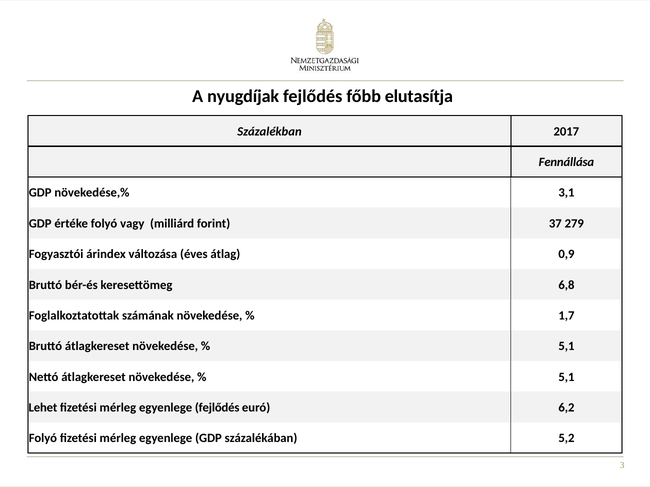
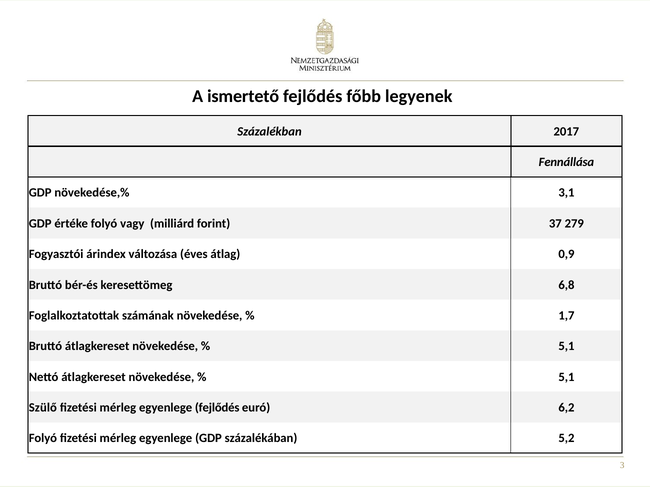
nyugdíjak: nyugdíjak -> ismertető (243, 97)
elutasítja: elutasítja -> legyenek (419, 97)
Lehet: Lehet -> Szülő (43, 408)
